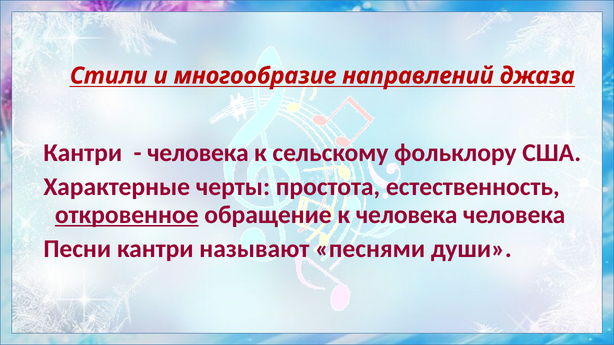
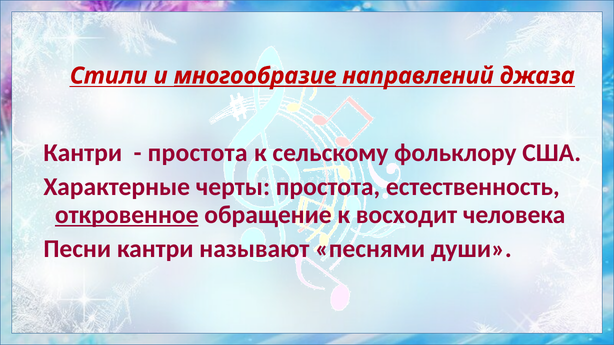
многообразие underline: none -> present (255, 76)
человека: человека -> простота (198, 153)
к человека: человека -> восходит (407, 215)
